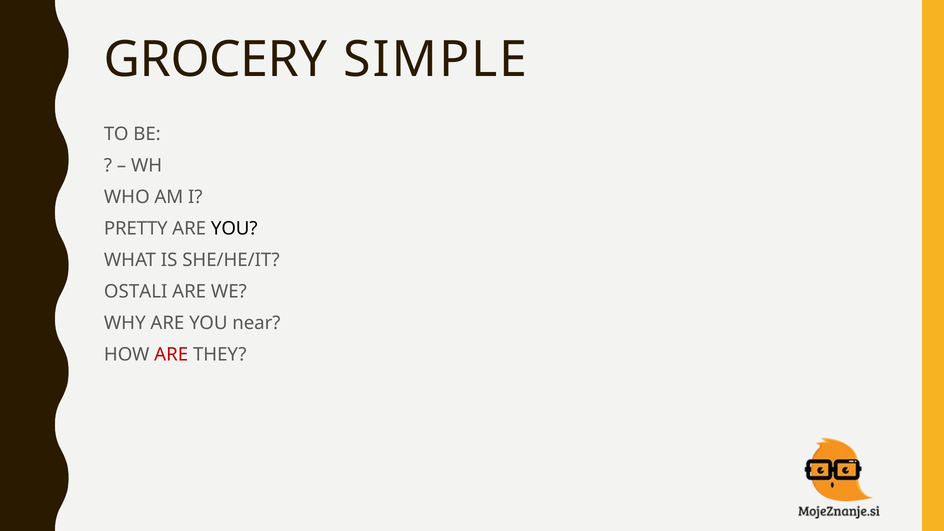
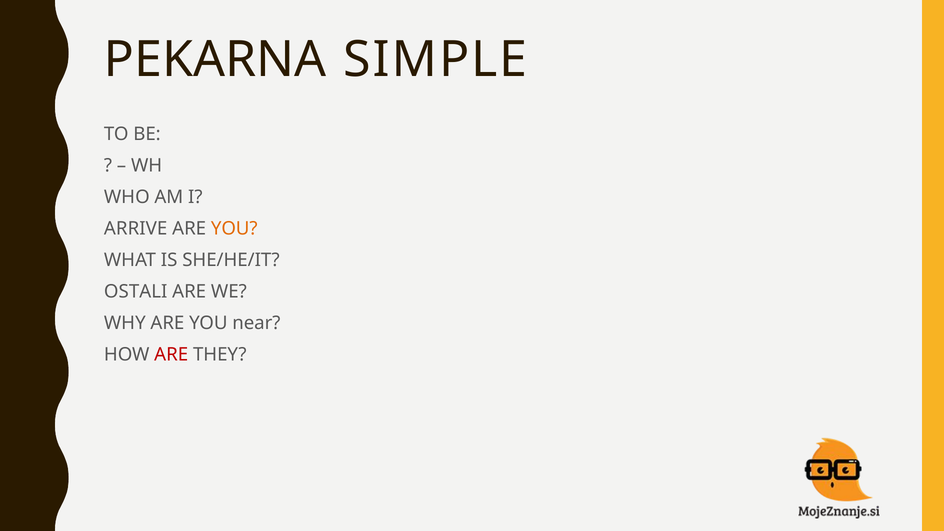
GROCERY: GROCERY -> PEKARNA (215, 60)
PRETTY: PRETTY -> ARRIVE (136, 229)
YOU colour: black -> orange (234, 229)
